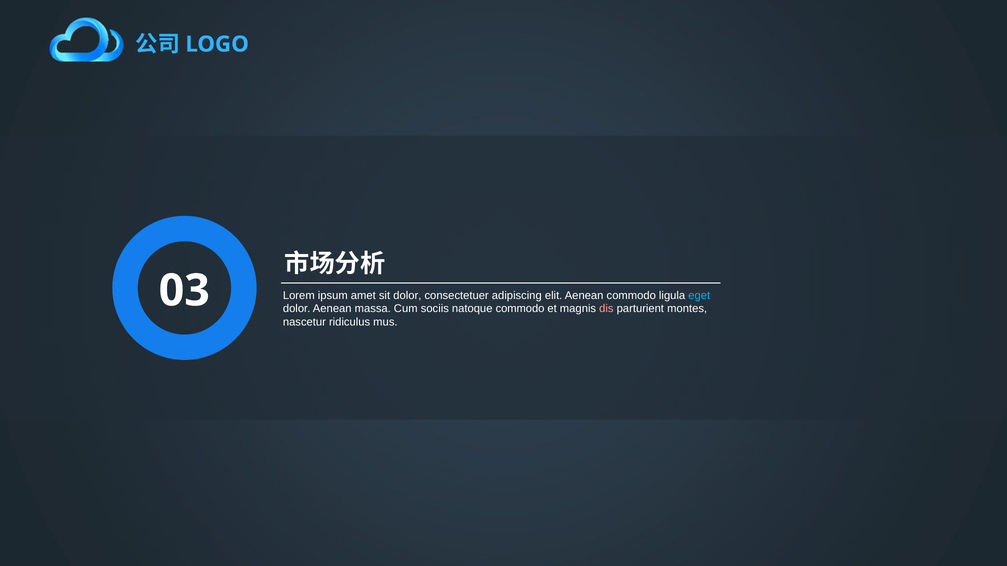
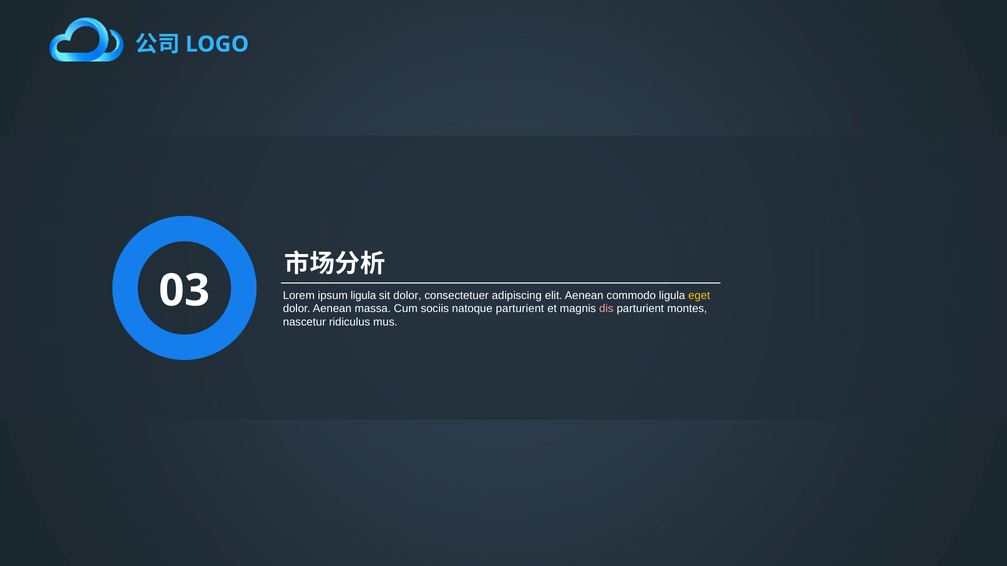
ipsum amet: amet -> ligula (363, 296)
eget colour: light blue -> yellow (699, 296)
natoque commodo: commodo -> parturient (520, 309)
